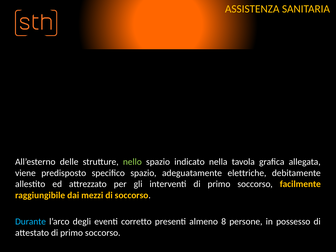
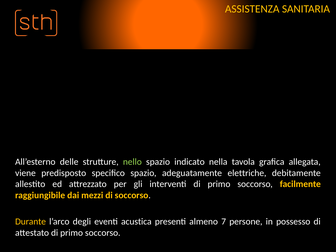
Durante colour: light blue -> yellow (31, 222)
corretto: corretto -> acustica (136, 222)
8: 8 -> 7 (224, 222)
